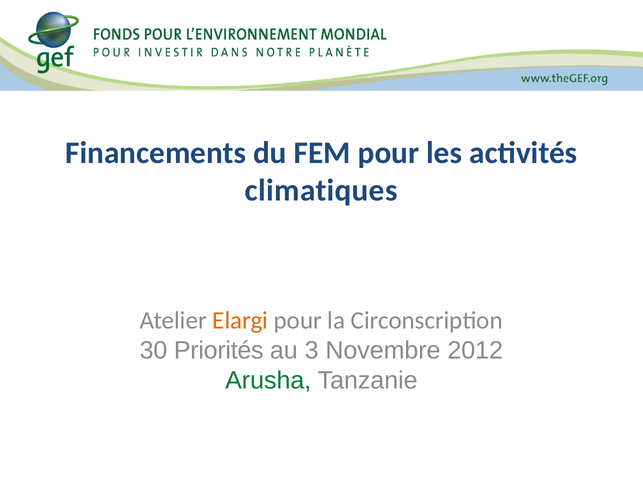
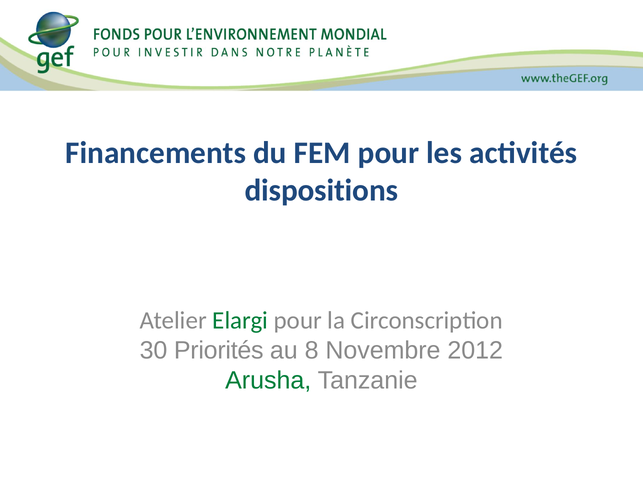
climatiques: climatiques -> dispositions (321, 190)
Elargi colour: orange -> green (240, 320)
3: 3 -> 8 (312, 350)
